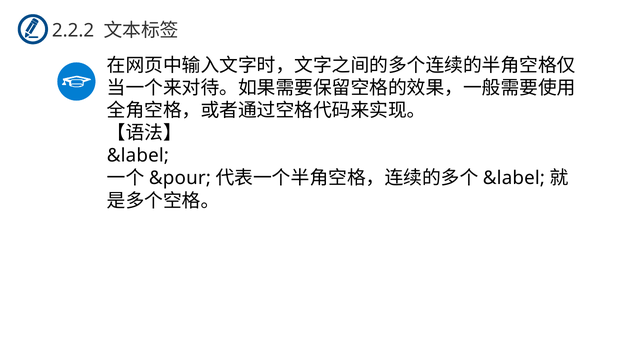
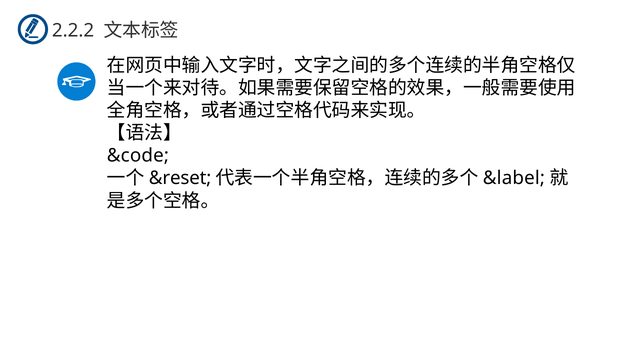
&label: &label -> &code (138, 156)
&pour: &pour -> &reset (180, 178)
